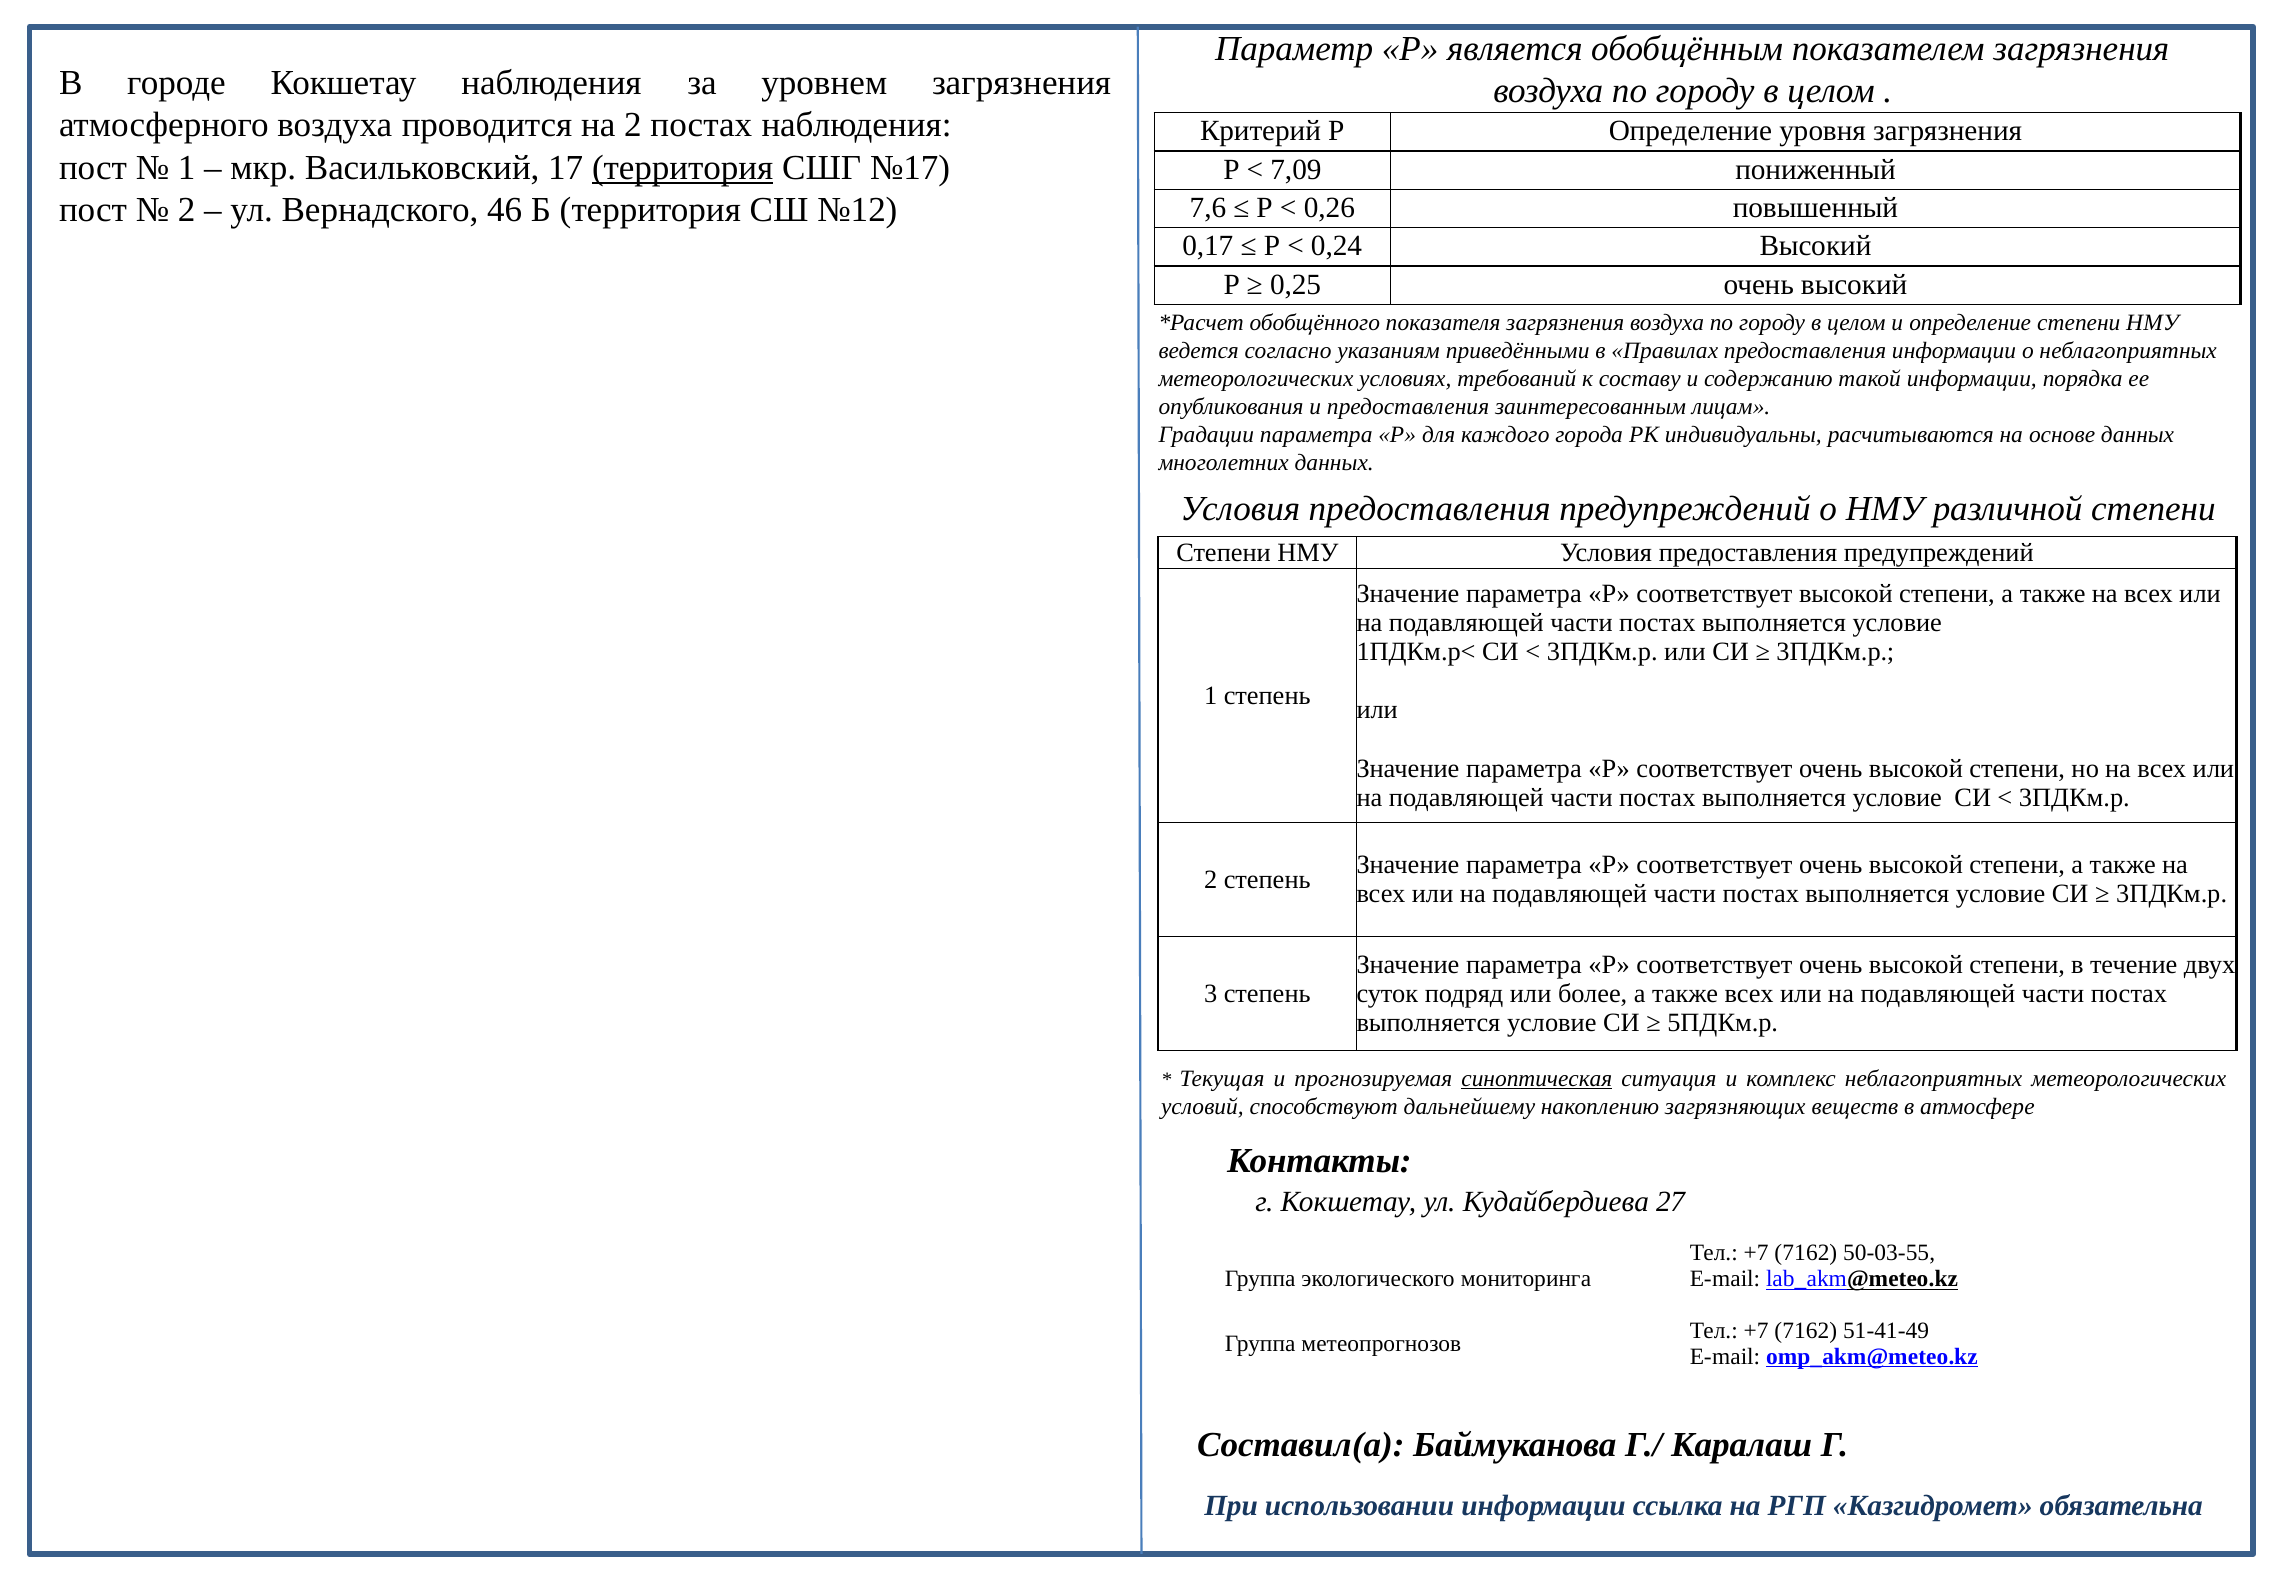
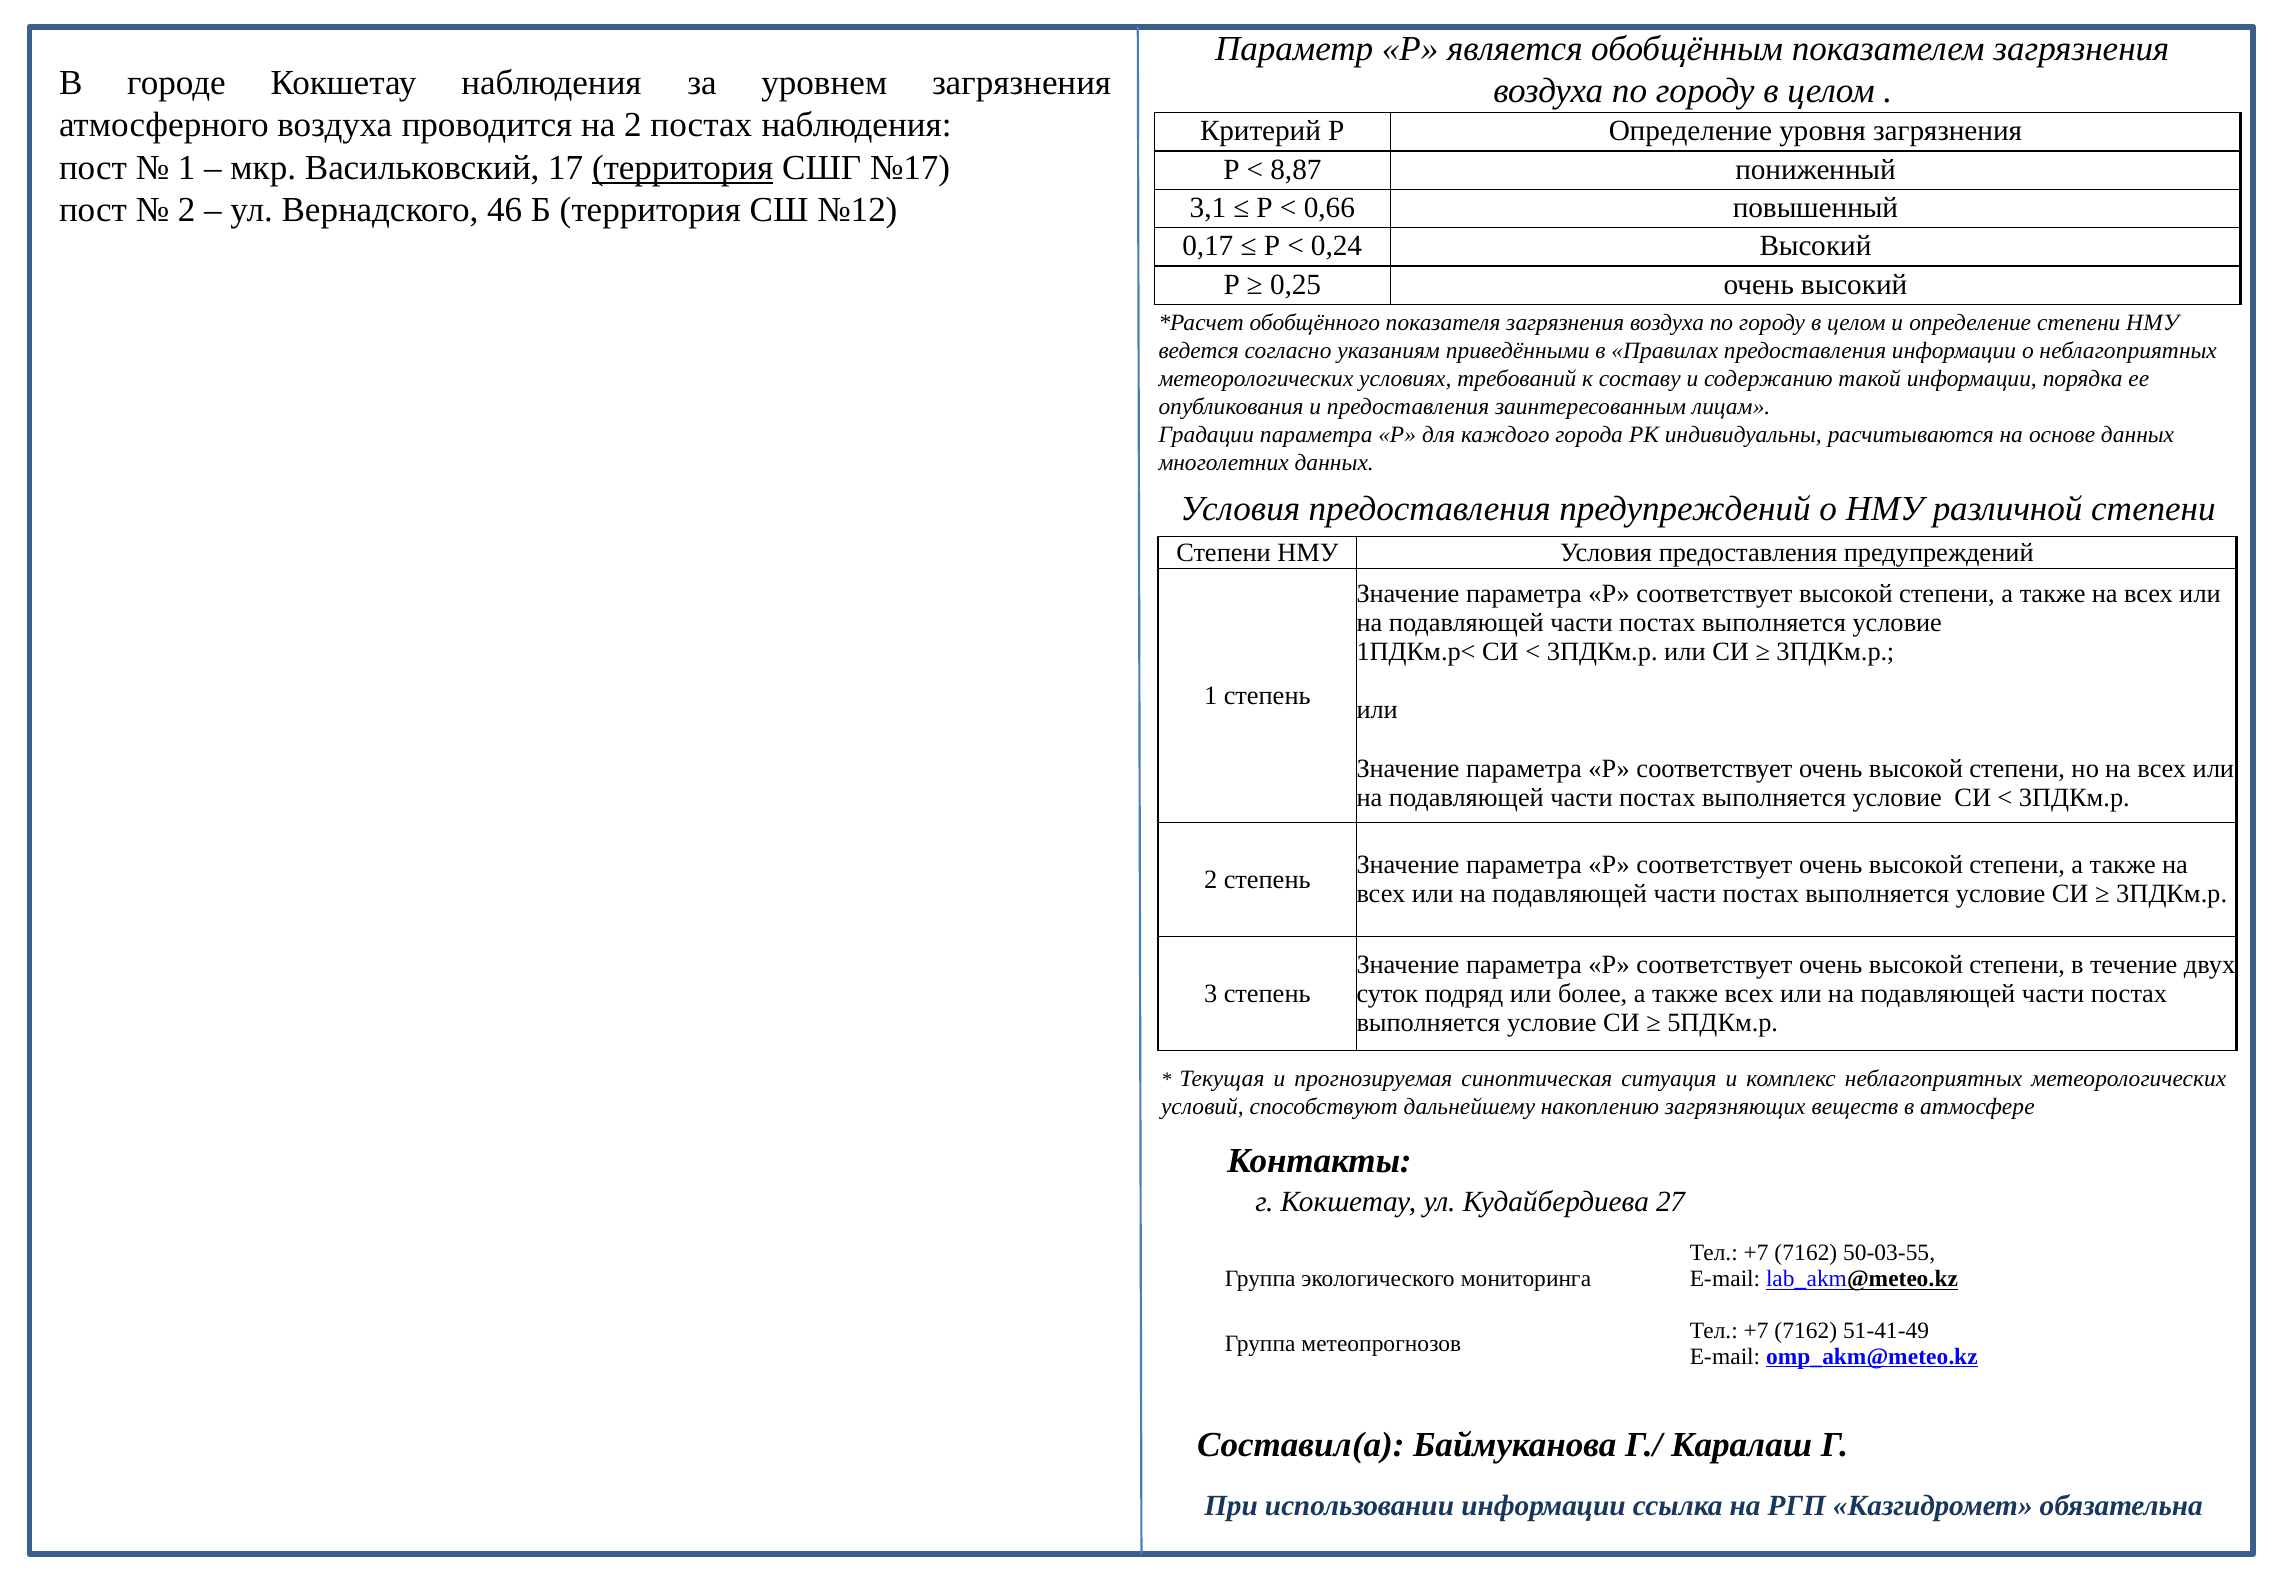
7,09: 7,09 -> 8,87 (1296, 170)
7,6: 7,6 -> 3,1 (1208, 208)
0,26: 0,26 -> 0,66 (1329, 208)
синоптическая underline: present -> none (1537, 1078)
